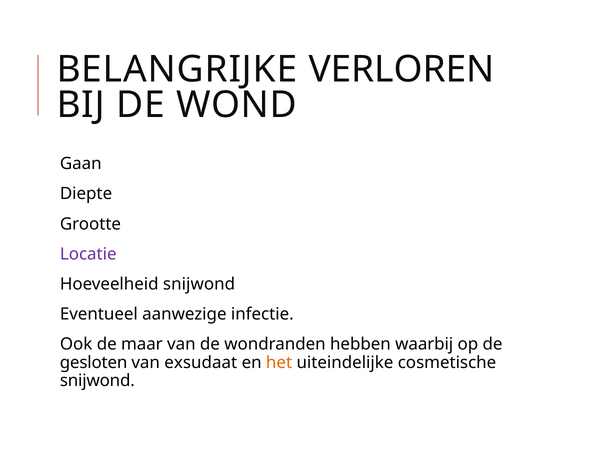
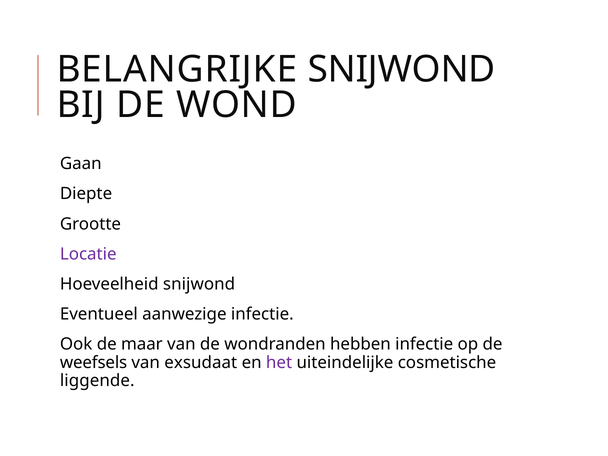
BELANGRIJKE VERLOREN: VERLOREN -> SNIJWOND (402, 69)
hebben waarbij: waarbij -> infectie (424, 344)
gesloten: gesloten -> weefsels (94, 363)
het colour: orange -> purple (279, 363)
snijwond: snijwond -> liggende (97, 381)
